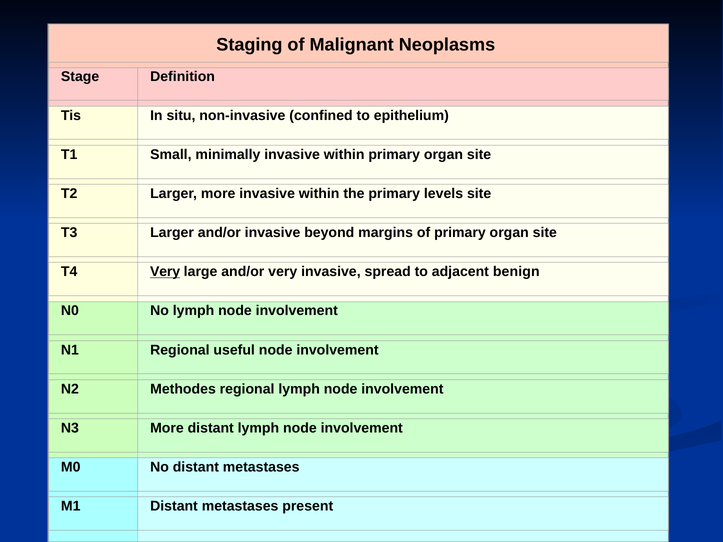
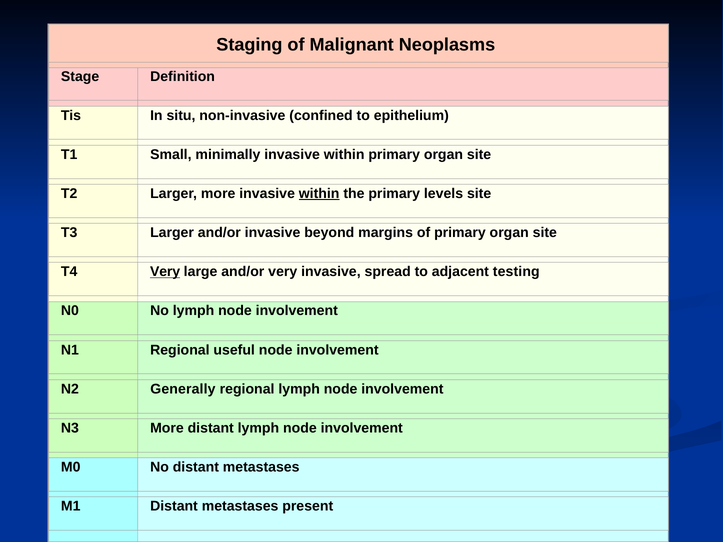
within underline: none -> present (319, 194)
benign: benign -> testing (516, 272)
Methodes: Methodes -> Generally (183, 389)
